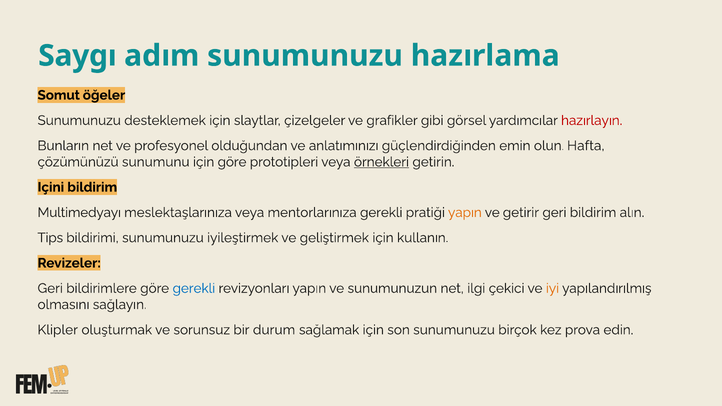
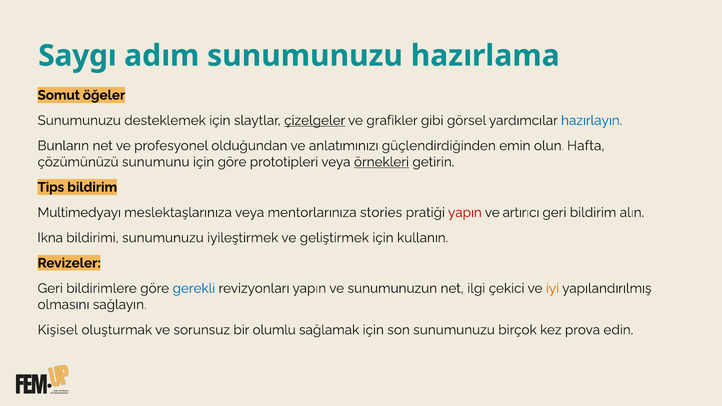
çizelgeler underline: none -> present (315, 120)
hazırlayın colour: red -> blue (592, 120)
Içini: Içini -> Tips (51, 187)
mentorlarınıza gerekli: gerekli -> stories (381, 213)
yapın colour: orange -> red (465, 213)
getirir: getirir -> artırıcı (521, 213)
Tips: Tips -> Ikna (50, 238)
Klipler: Klipler -> Kişisel (58, 330)
durum: durum -> olumlu (274, 330)
